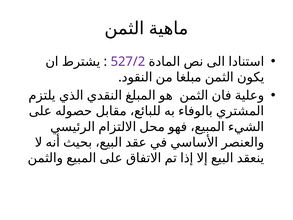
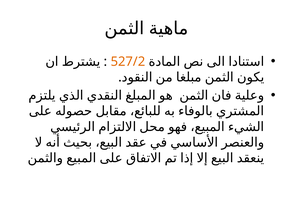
527/2 colour: purple -> orange (128, 61)
